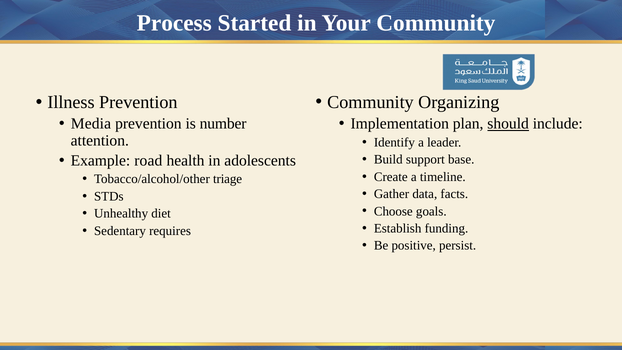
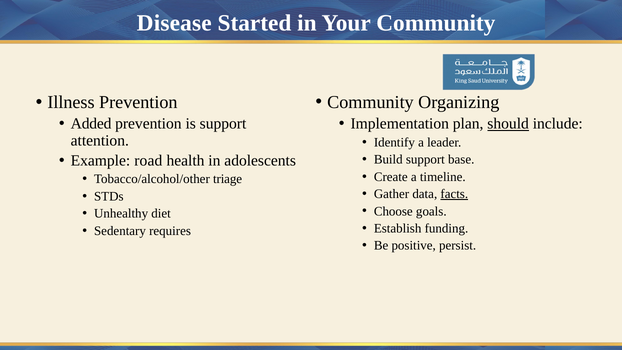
Process: Process -> Disease (174, 23)
Media: Media -> Added (91, 124)
is number: number -> support (223, 124)
facts underline: none -> present (454, 194)
